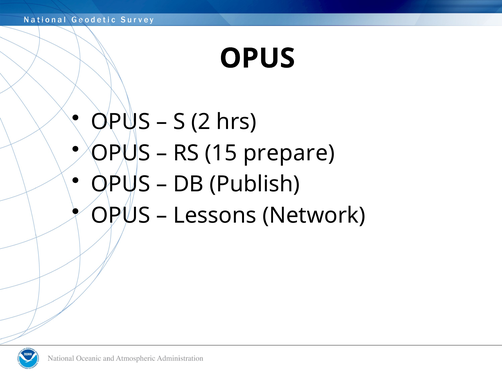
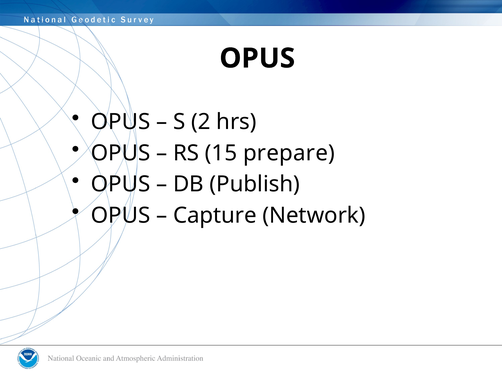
Lessons: Lessons -> Capture (215, 216)
